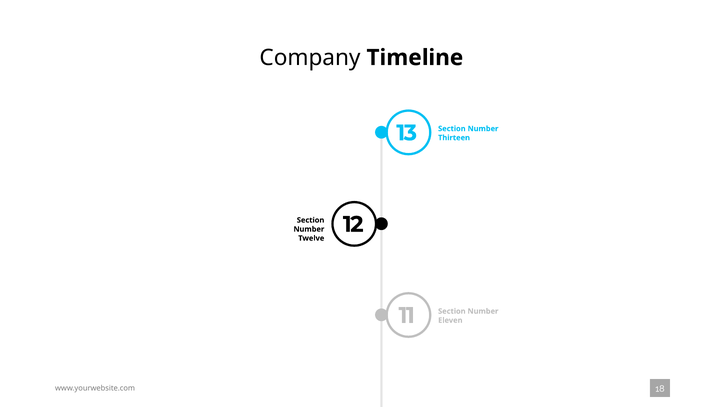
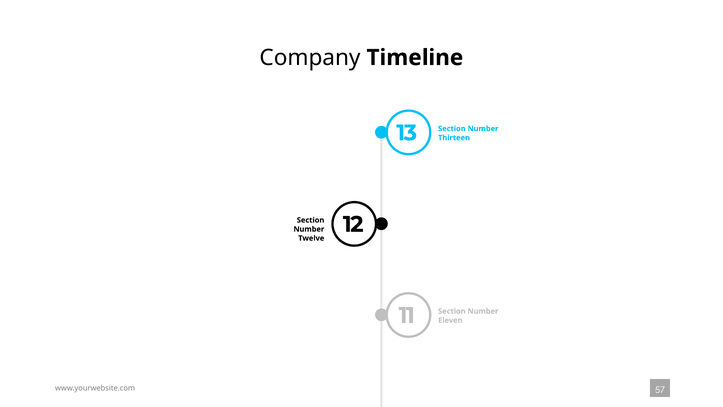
18: 18 -> 57 (660, 388)
